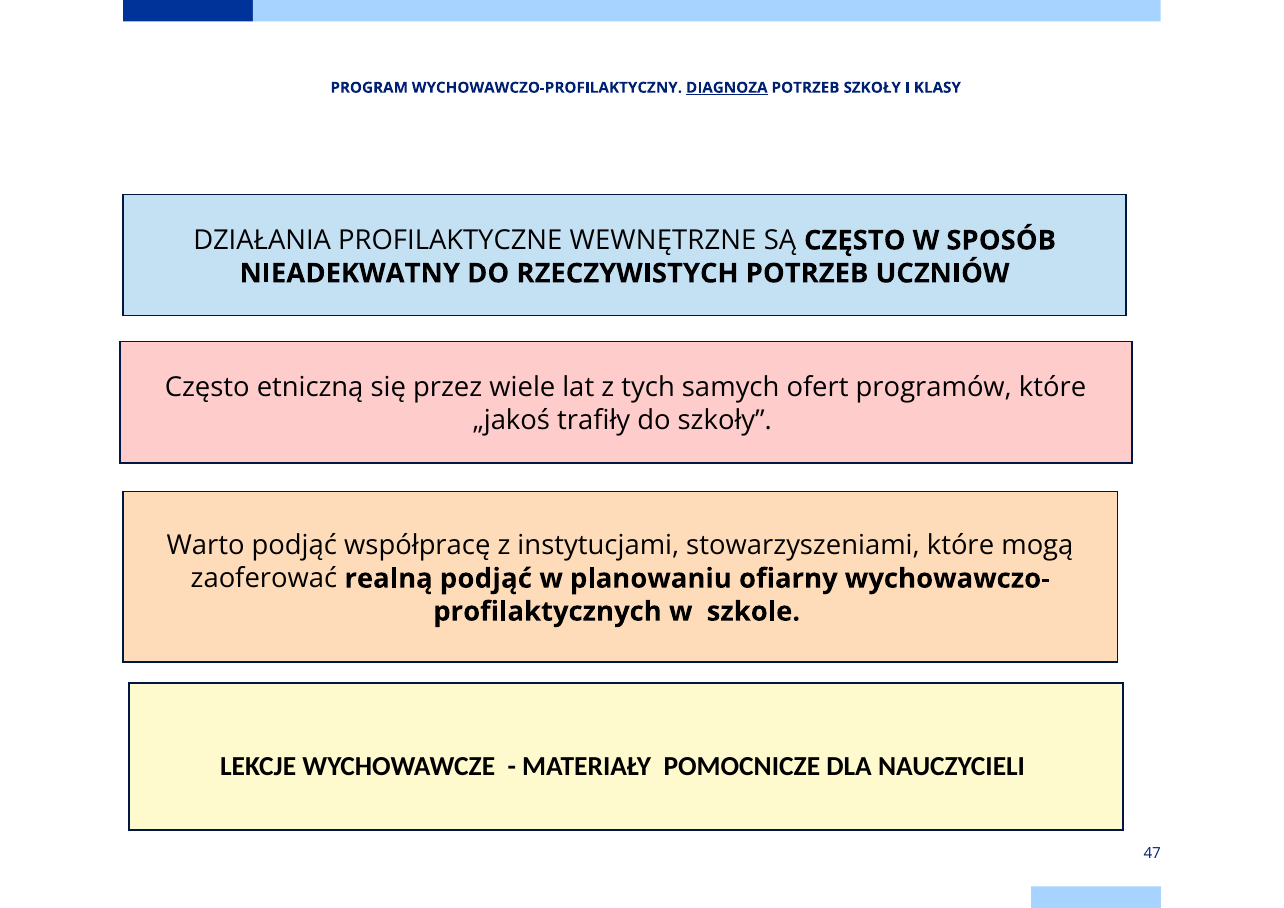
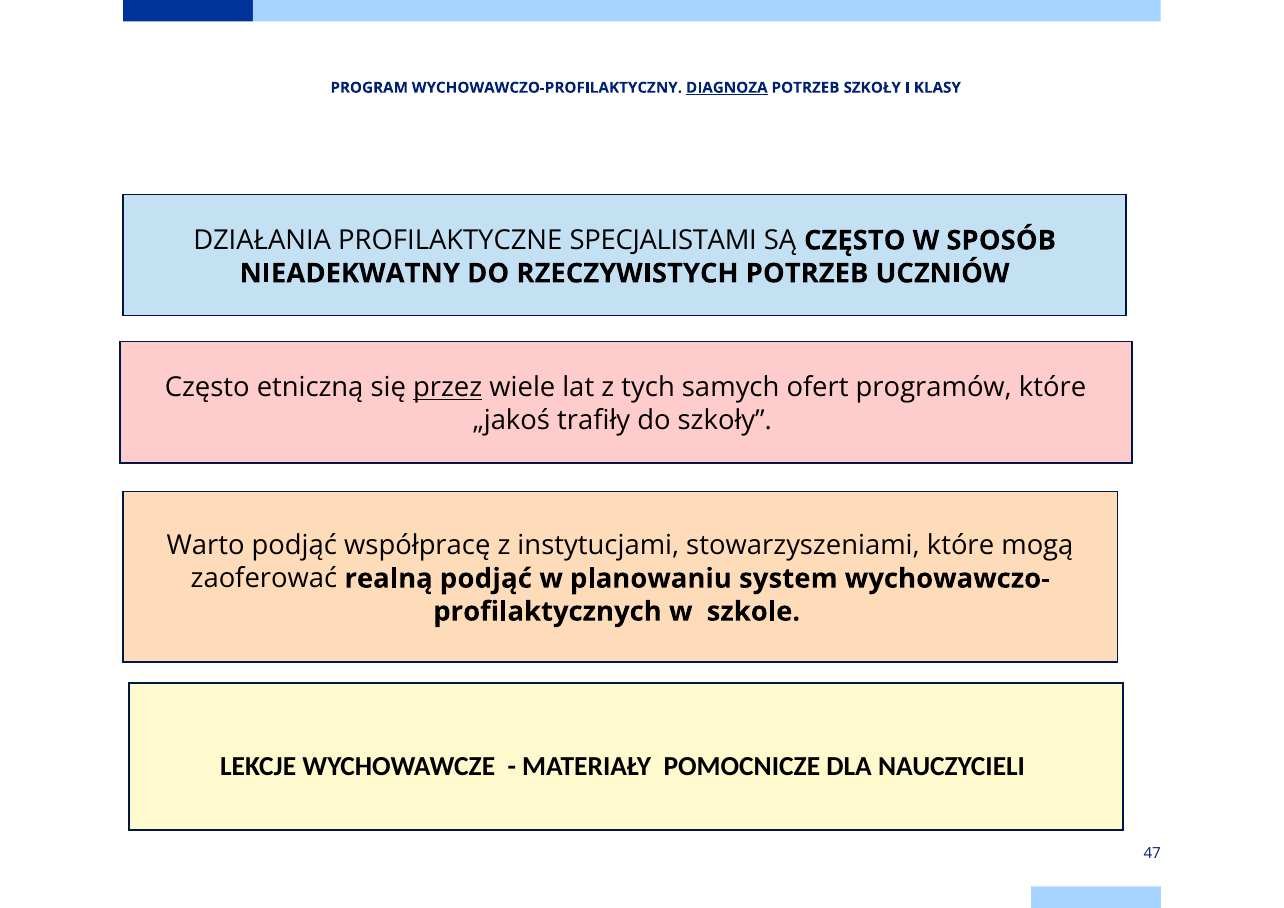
WEWNĘTRZNE: WEWNĘTRZNE -> SPECJALISTAMI (663, 240)
przez underline: none -> present (448, 388)
ofiarny: ofiarny -> system (788, 579)
